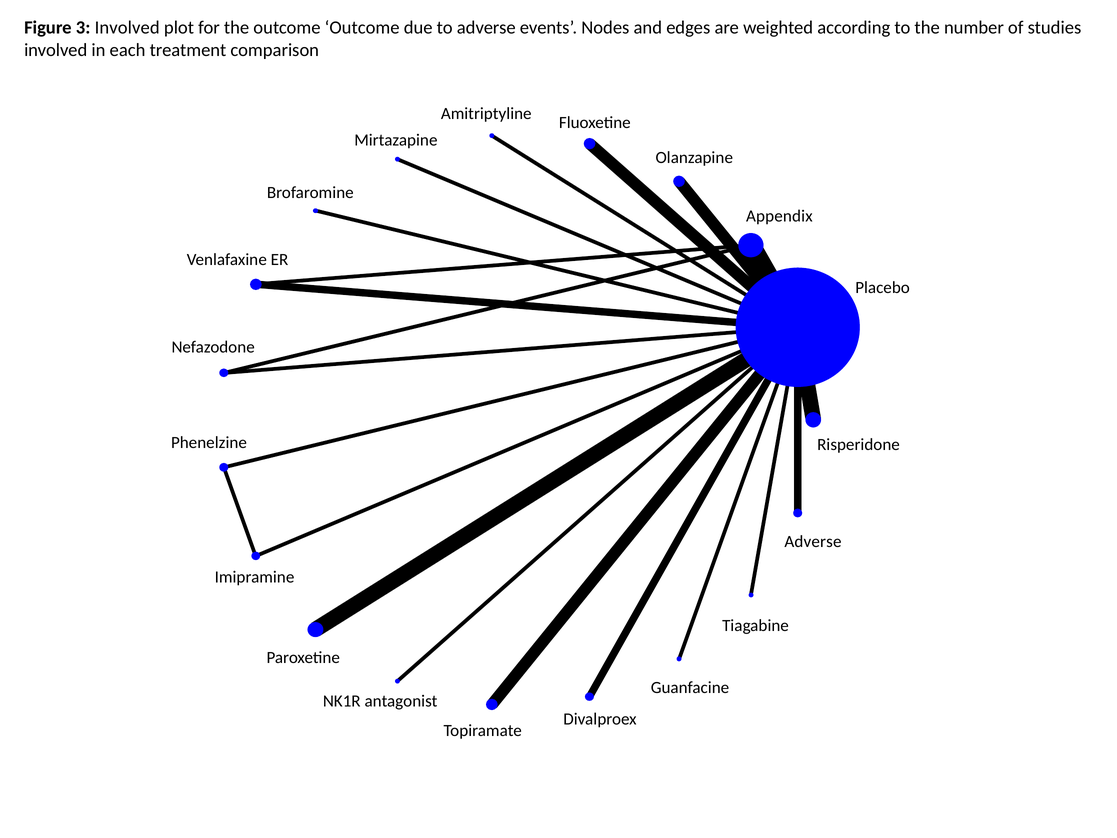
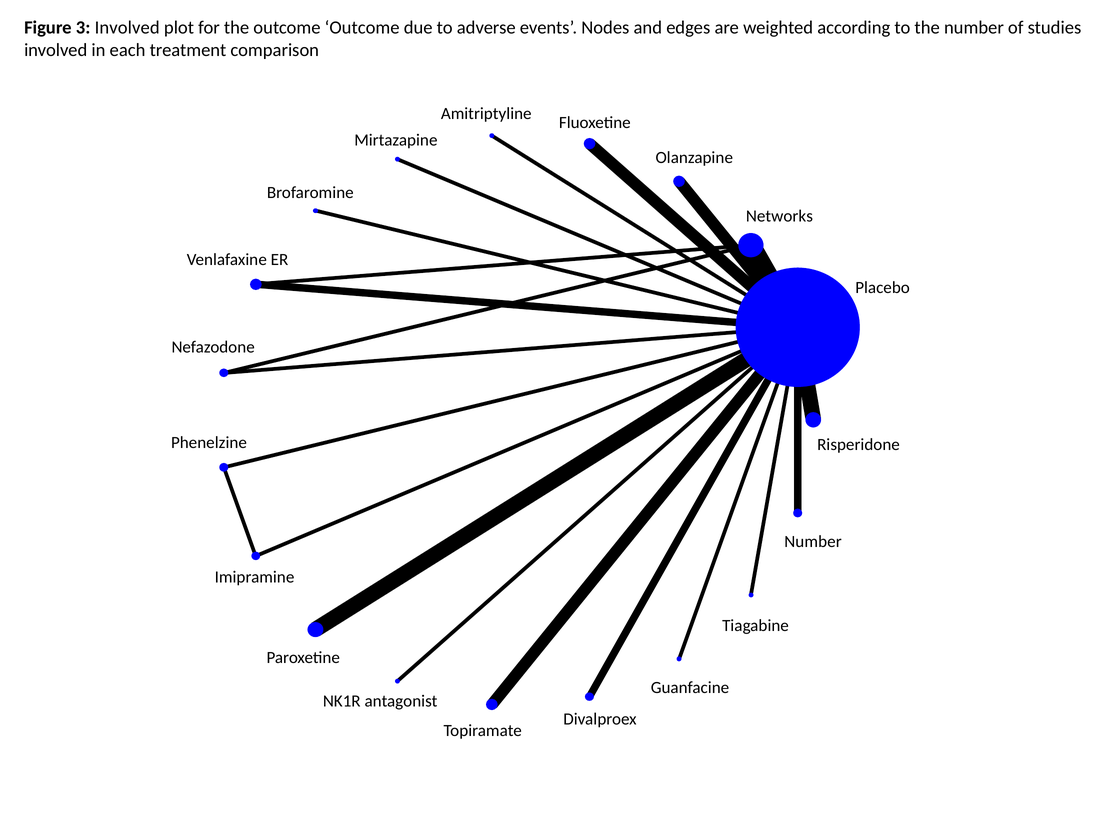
Appendix: Appendix -> Networks (779, 216)
Adverse: Adverse -> Number (813, 542)
